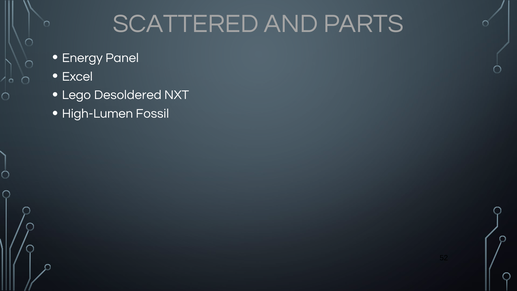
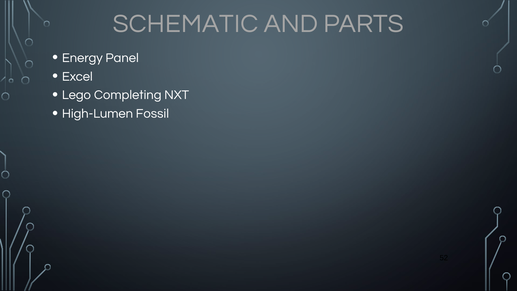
SCATTERED: SCATTERED -> SCHEMATIC (186, 24)
Desoldered: Desoldered -> Completing (128, 95)
